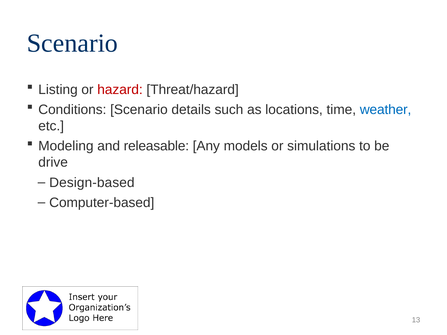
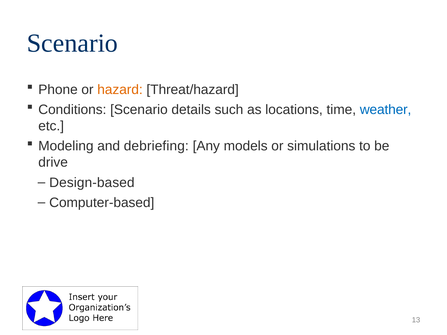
Listing: Listing -> Phone (58, 90)
hazard colour: red -> orange (120, 90)
releasable: releasable -> debriefing (156, 146)
